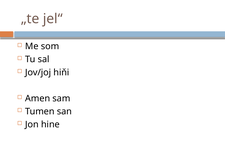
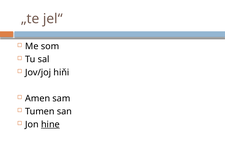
hine underline: none -> present (50, 125)
